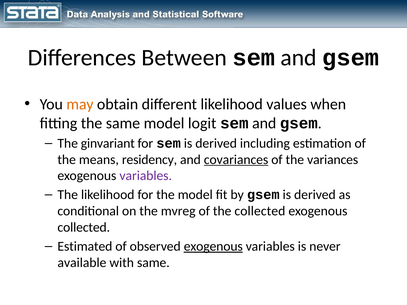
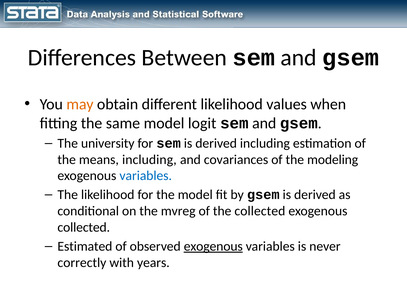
ginvariant: ginvariant -> university (108, 143)
means residency: residency -> including (149, 160)
covariances underline: present -> none (236, 160)
variances: variances -> modeling (333, 160)
variables colour: purple -> blue (146, 176)
available: available -> correctly (82, 263)
with same: same -> years (153, 263)
